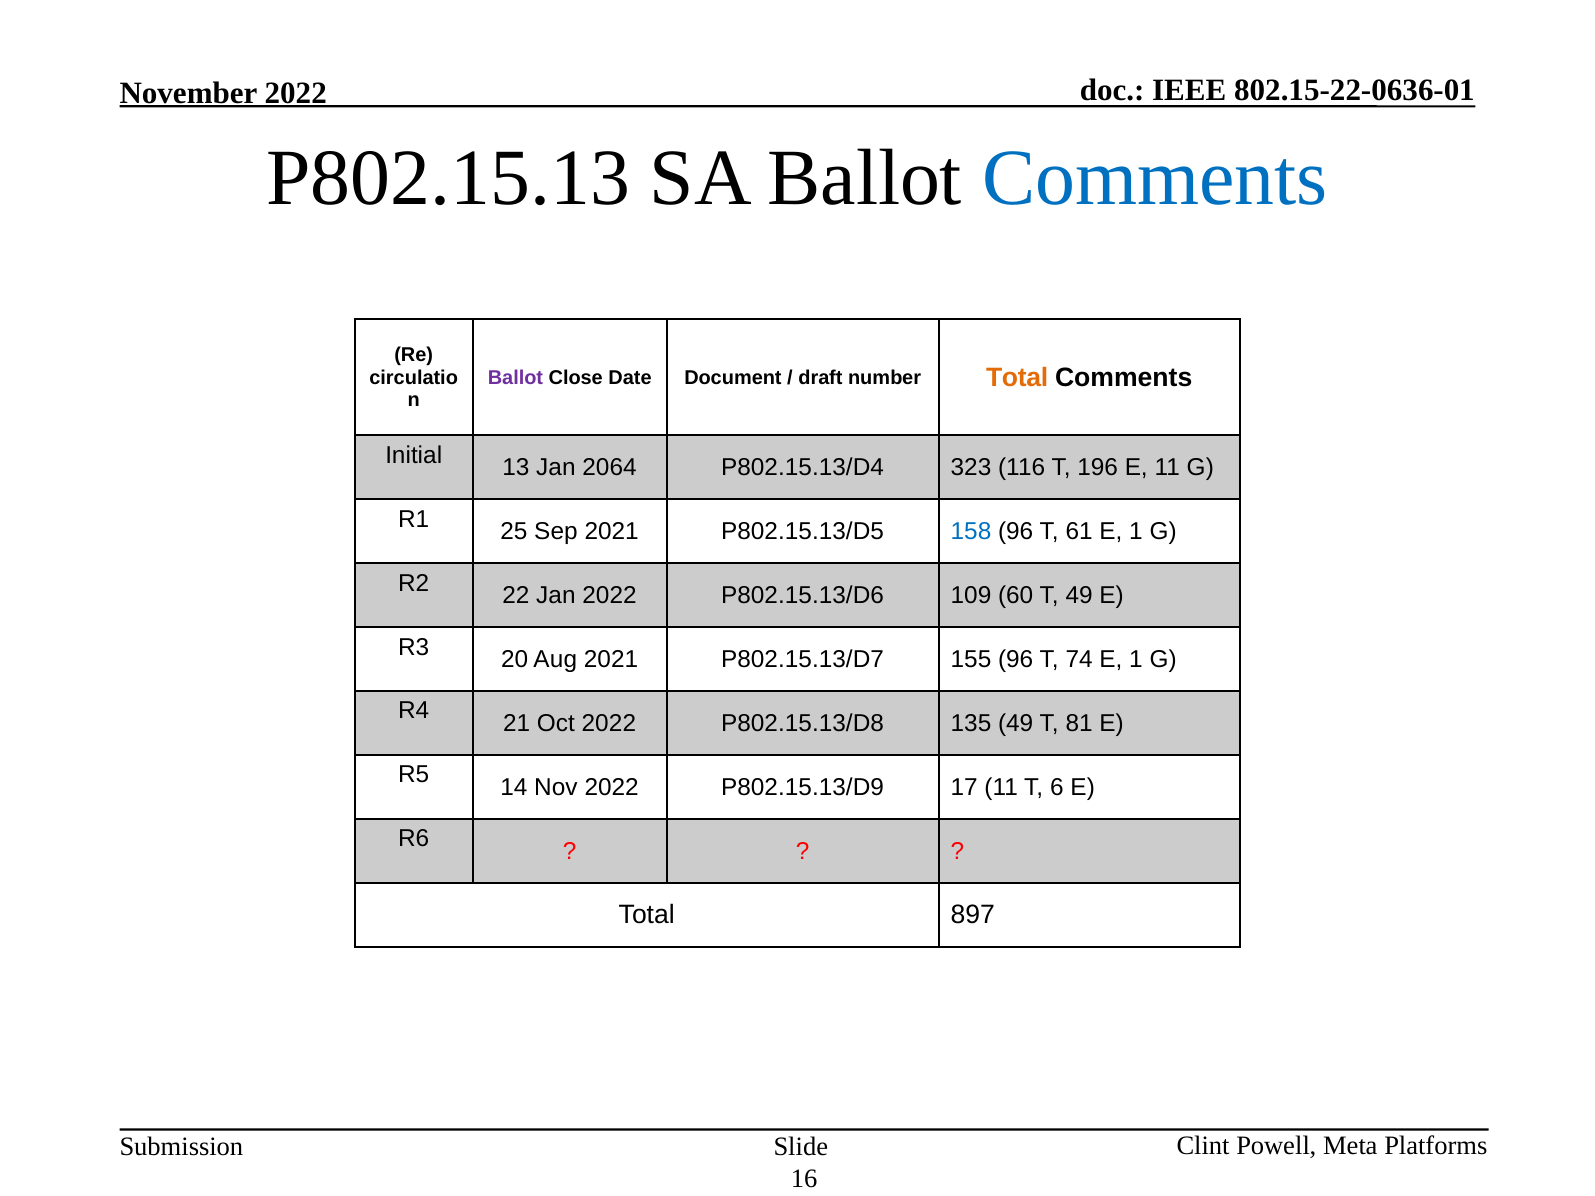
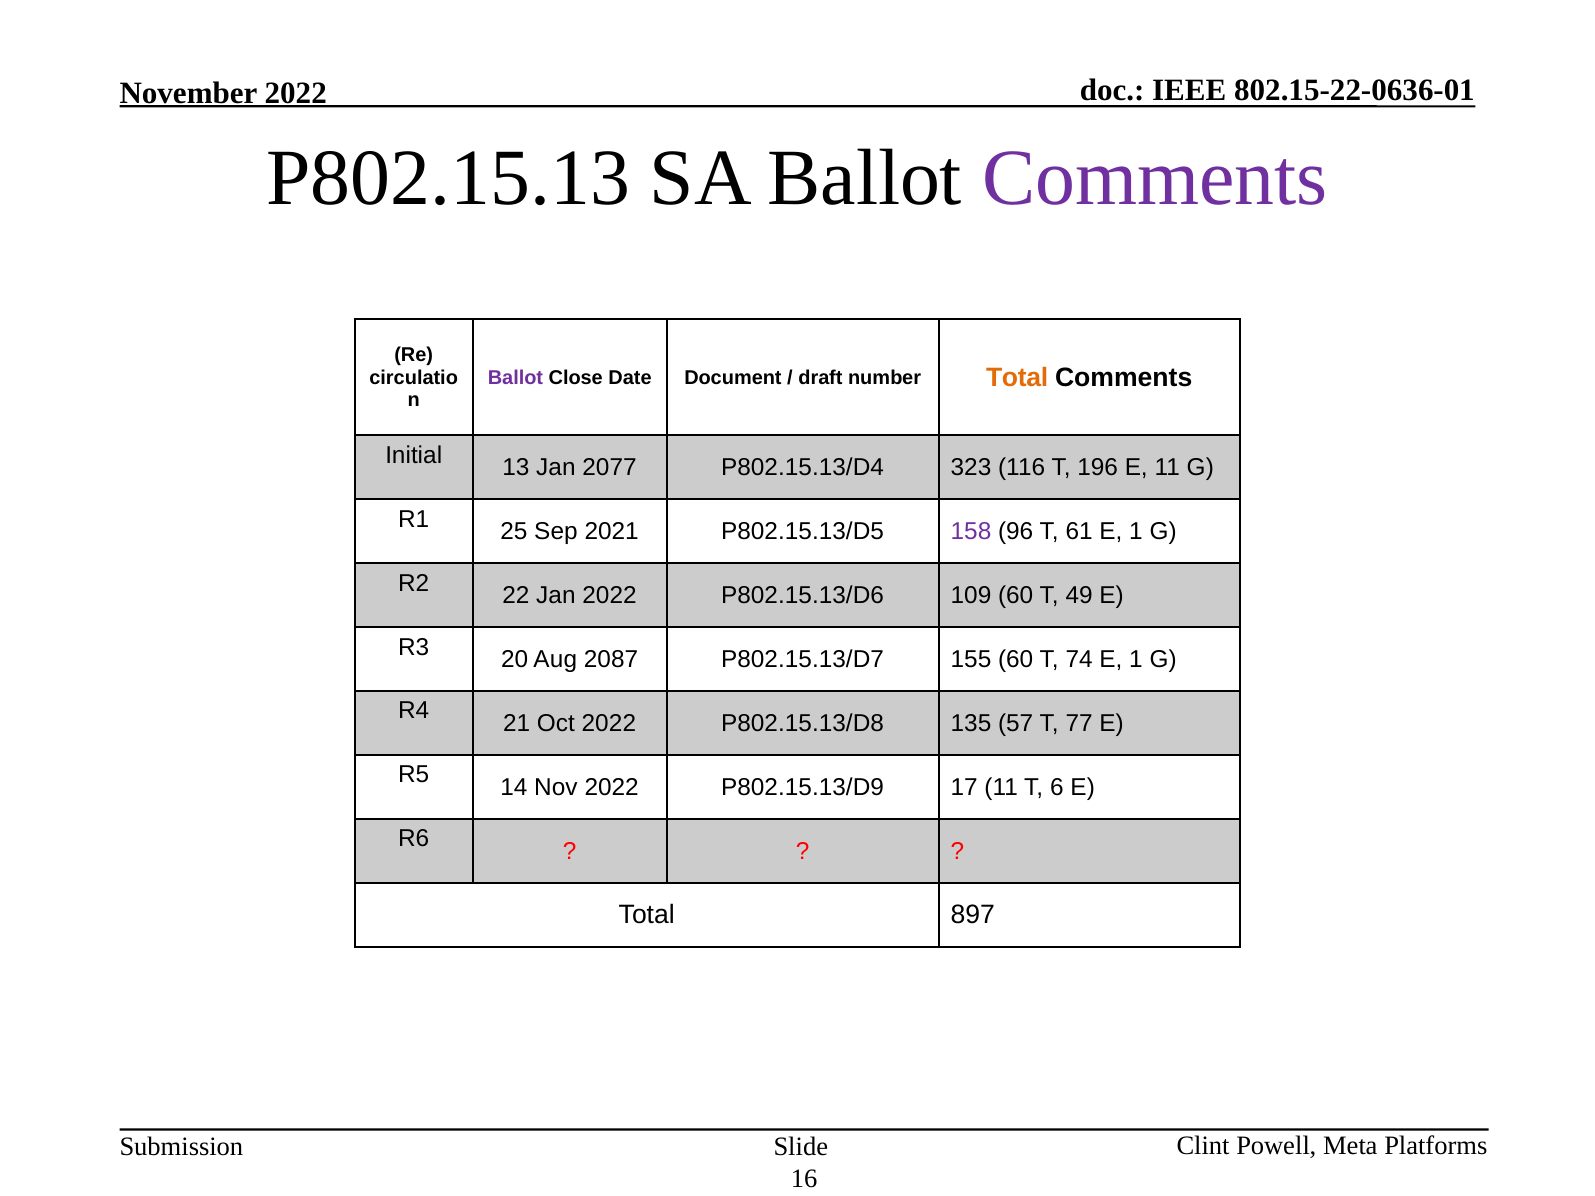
Comments colour: blue -> purple (1155, 178)
2064: 2064 -> 2077 (610, 468)
158 colour: blue -> purple (971, 532)
Aug 2021: 2021 -> 2087 (611, 660)
155 96: 96 -> 60 (1016, 660)
135 49: 49 -> 57 (1016, 724)
81: 81 -> 77 (1079, 724)
